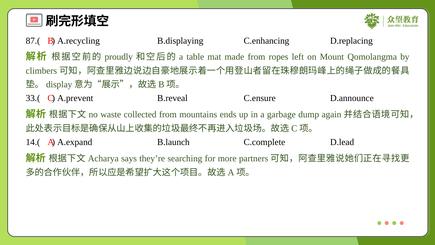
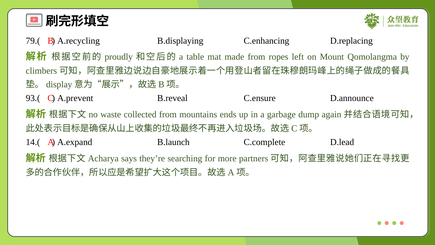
87.(: 87.( -> 79.( (33, 41)
33.(: 33.( -> 93.( (33, 98)
